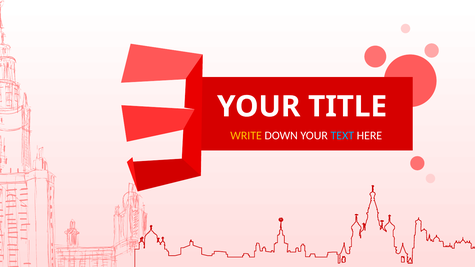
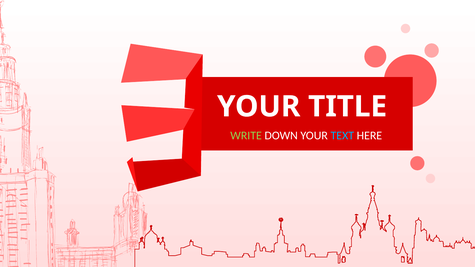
WRITE colour: yellow -> light green (246, 136)
